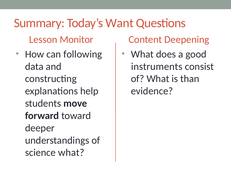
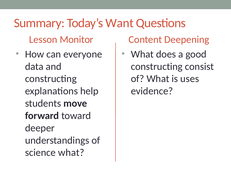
following: following -> everyone (83, 54)
instruments: instruments -> constructing (157, 67)
than: than -> uses (190, 79)
